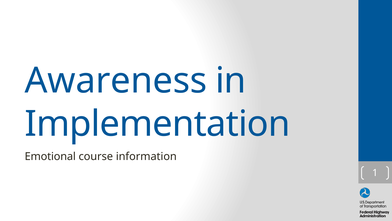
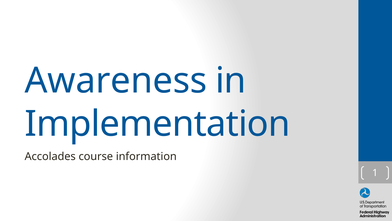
Emotional: Emotional -> Accolades (50, 156)
